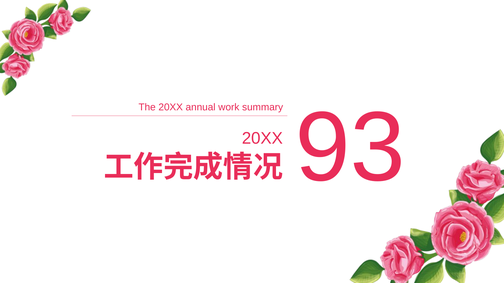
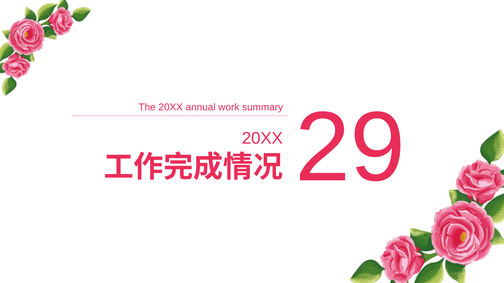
93: 93 -> 29 (350, 148)
